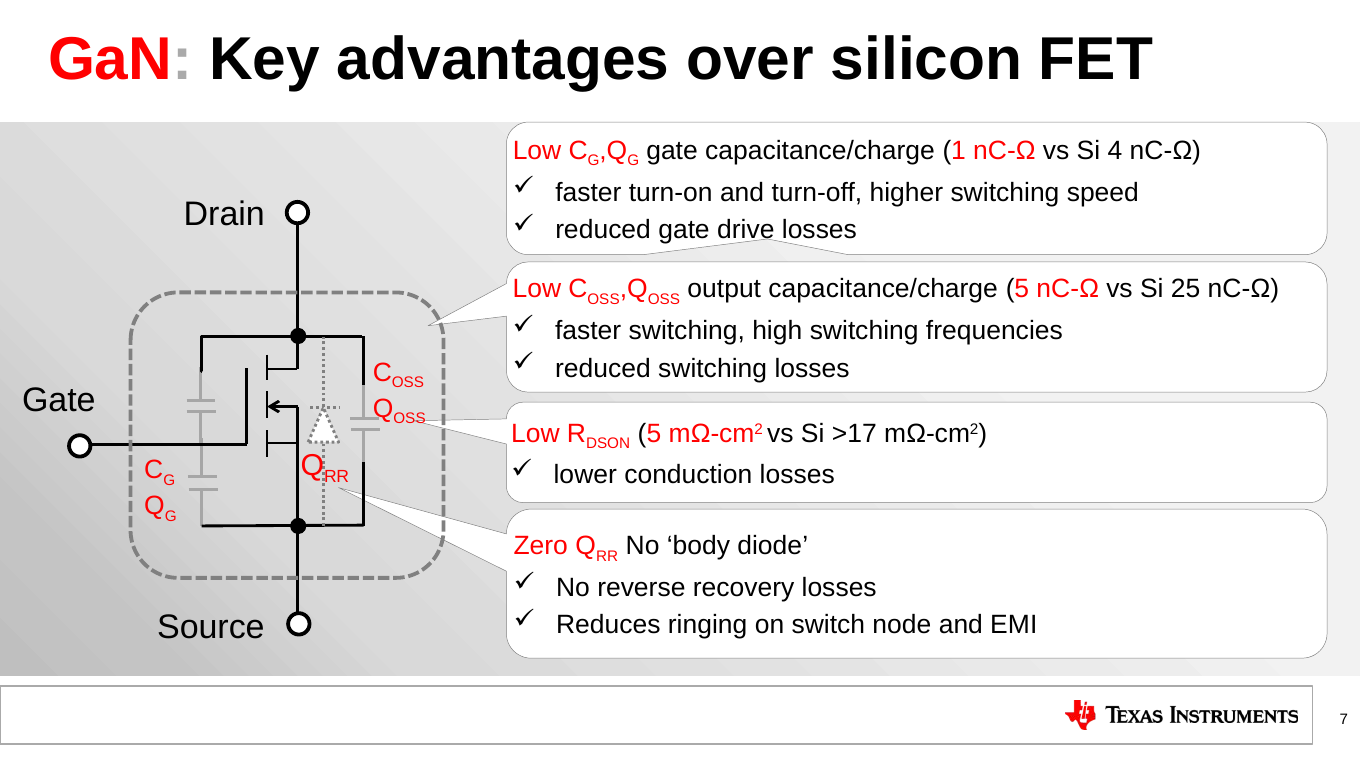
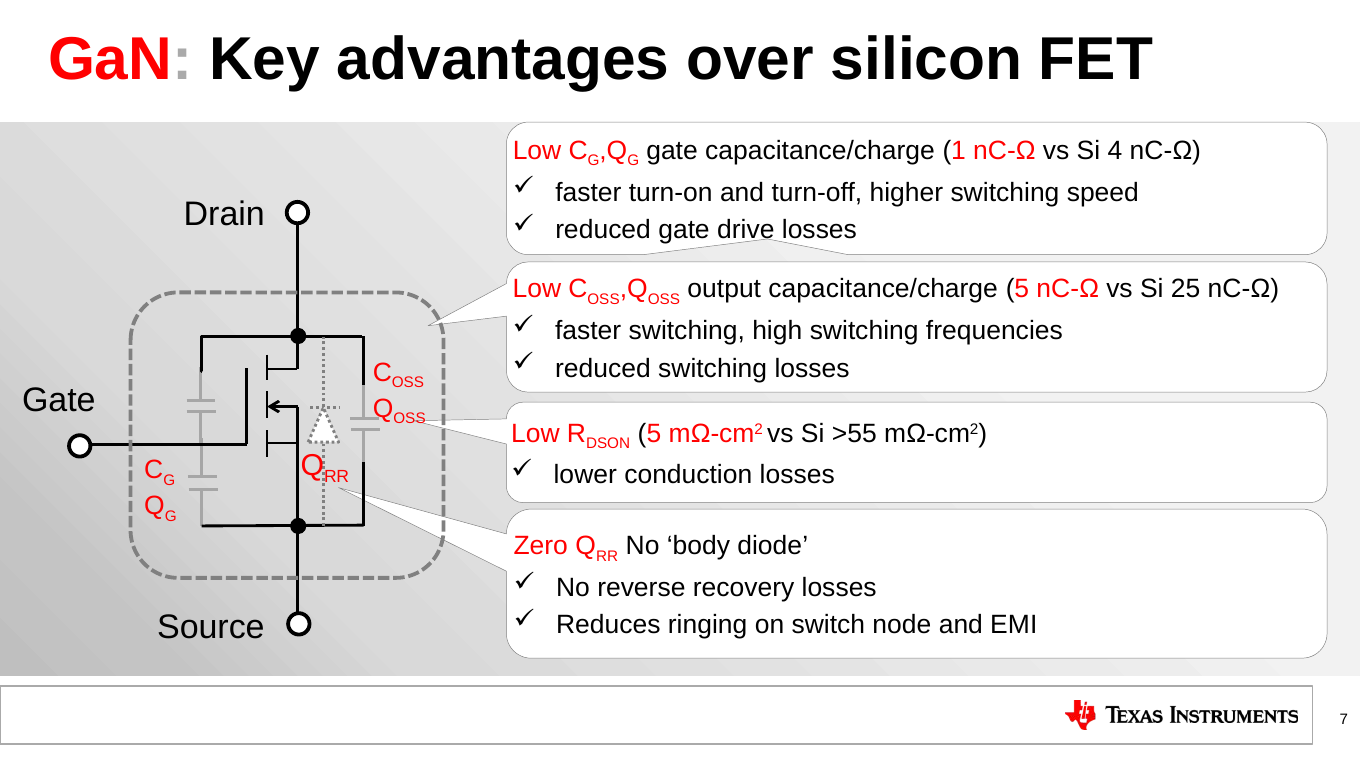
>17: >17 -> >55 (854, 433)
